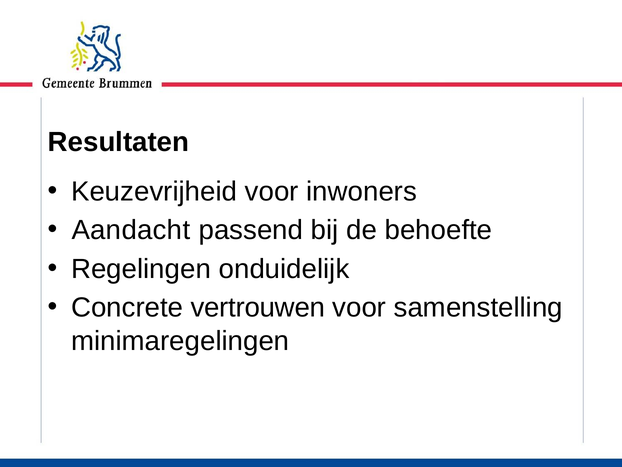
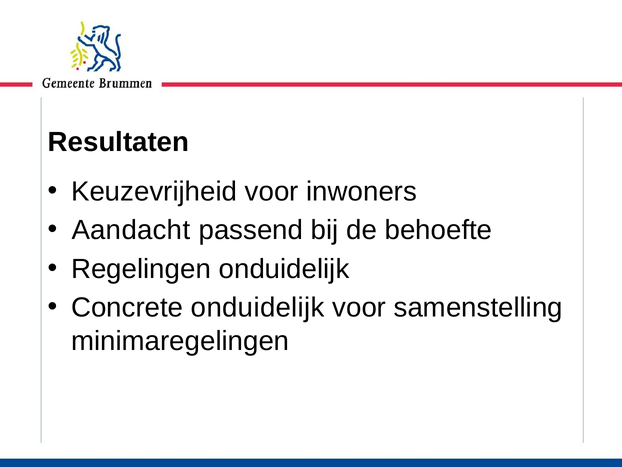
Concrete vertrouwen: vertrouwen -> onduidelijk (258, 307)
